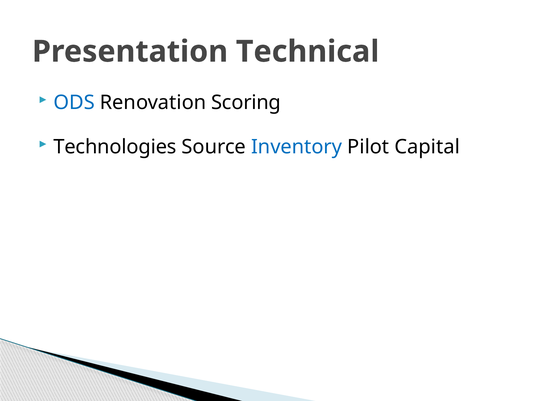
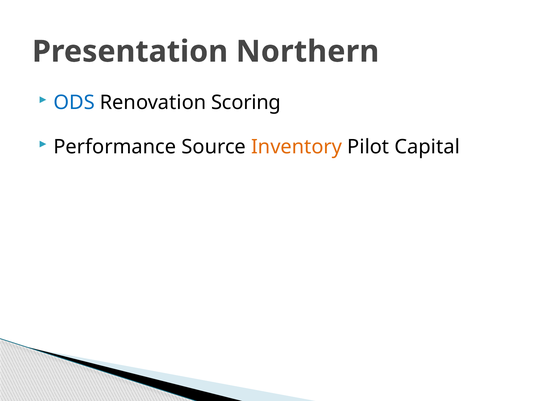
Technical: Technical -> Northern (308, 52)
Technologies: Technologies -> Performance (115, 147)
Inventory colour: blue -> orange (297, 147)
